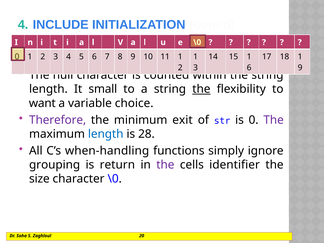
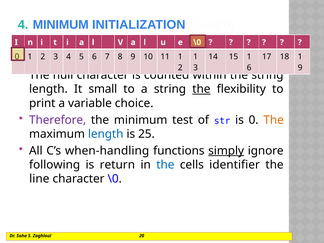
4 INCLUDE: INCLUDE -> MINIMUM (61, 25)
want: want -> print (42, 103)
exit: exit -> test (183, 120)
The colour: purple -> orange (274, 120)
28: 28 -> 25 (146, 134)
simply underline: none -> present (226, 151)
grouping: grouping -> following (55, 165)
the colour: purple -> blue (165, 165)
size: size -> line (39, 179)
